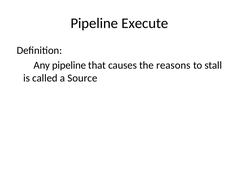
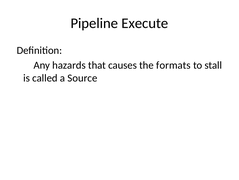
Any pipeline: pipeline -> hazards (69, 65)
reasons: reasons -> formats (173, 65)
